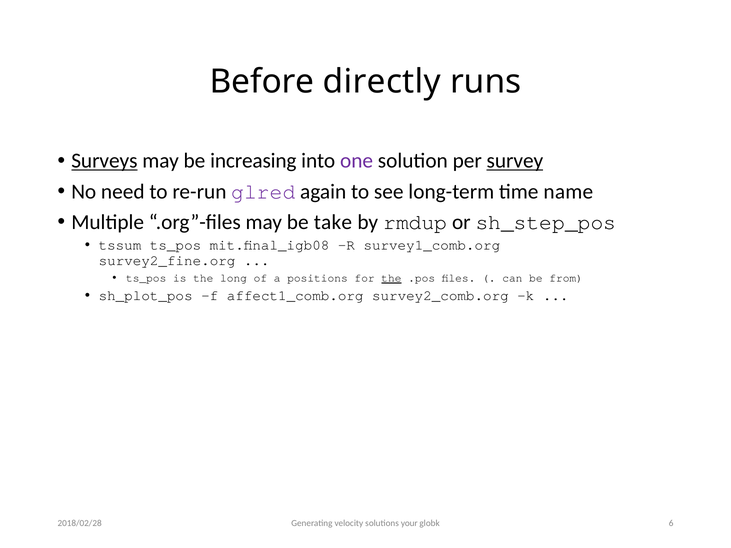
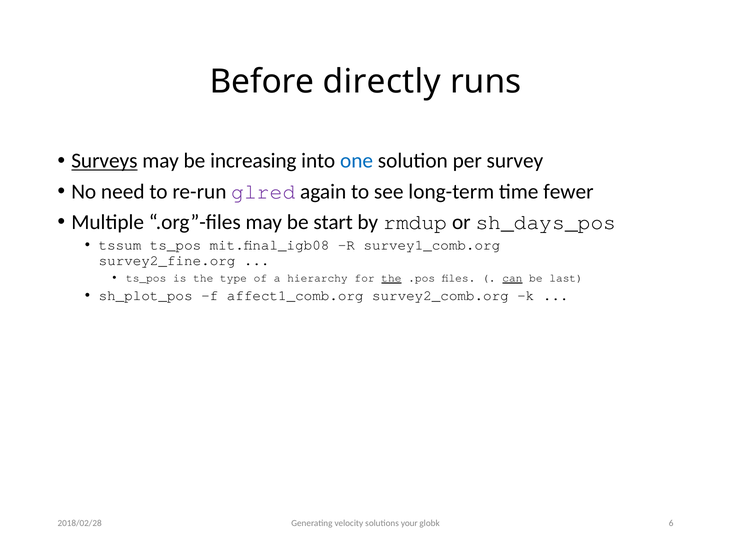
one colour: purple -> blue (357, 161)
survey underline: present -> none (515, 161)
name: name -> fewer (568, 192)
take: take -> start (333, 222)
sh_step_pos: sh_step_pos -> sh_days_pos (546, 222)
long: long -> type (233, 278)
positions: positions -> hierarchy (317, 278)
can underline: none -> present (512, 278)
from: from -> last (566, 278)
